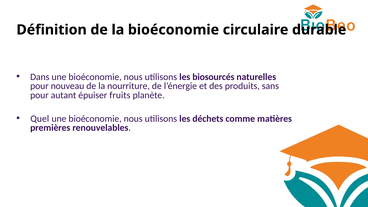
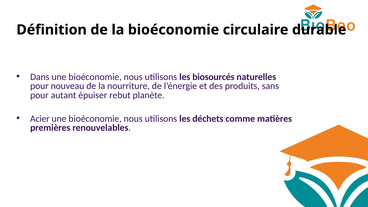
fruits: fruits -> rebut (120, 95)
Quel: Quel -> Acier (40, 119)
